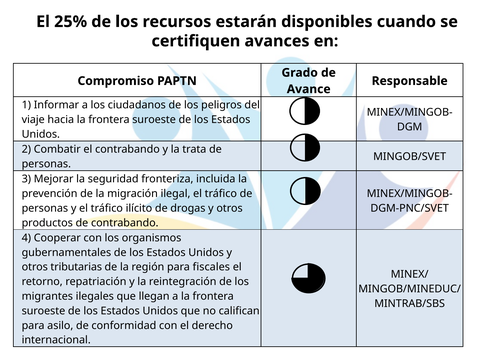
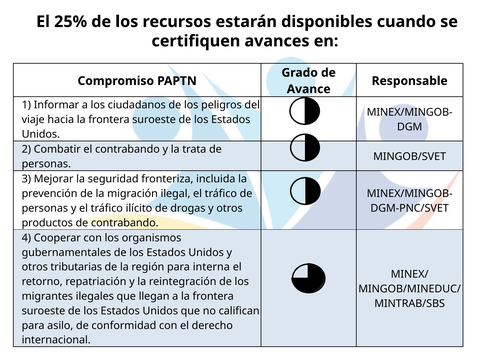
fiscales: fiscales -> interna (211, 267)
